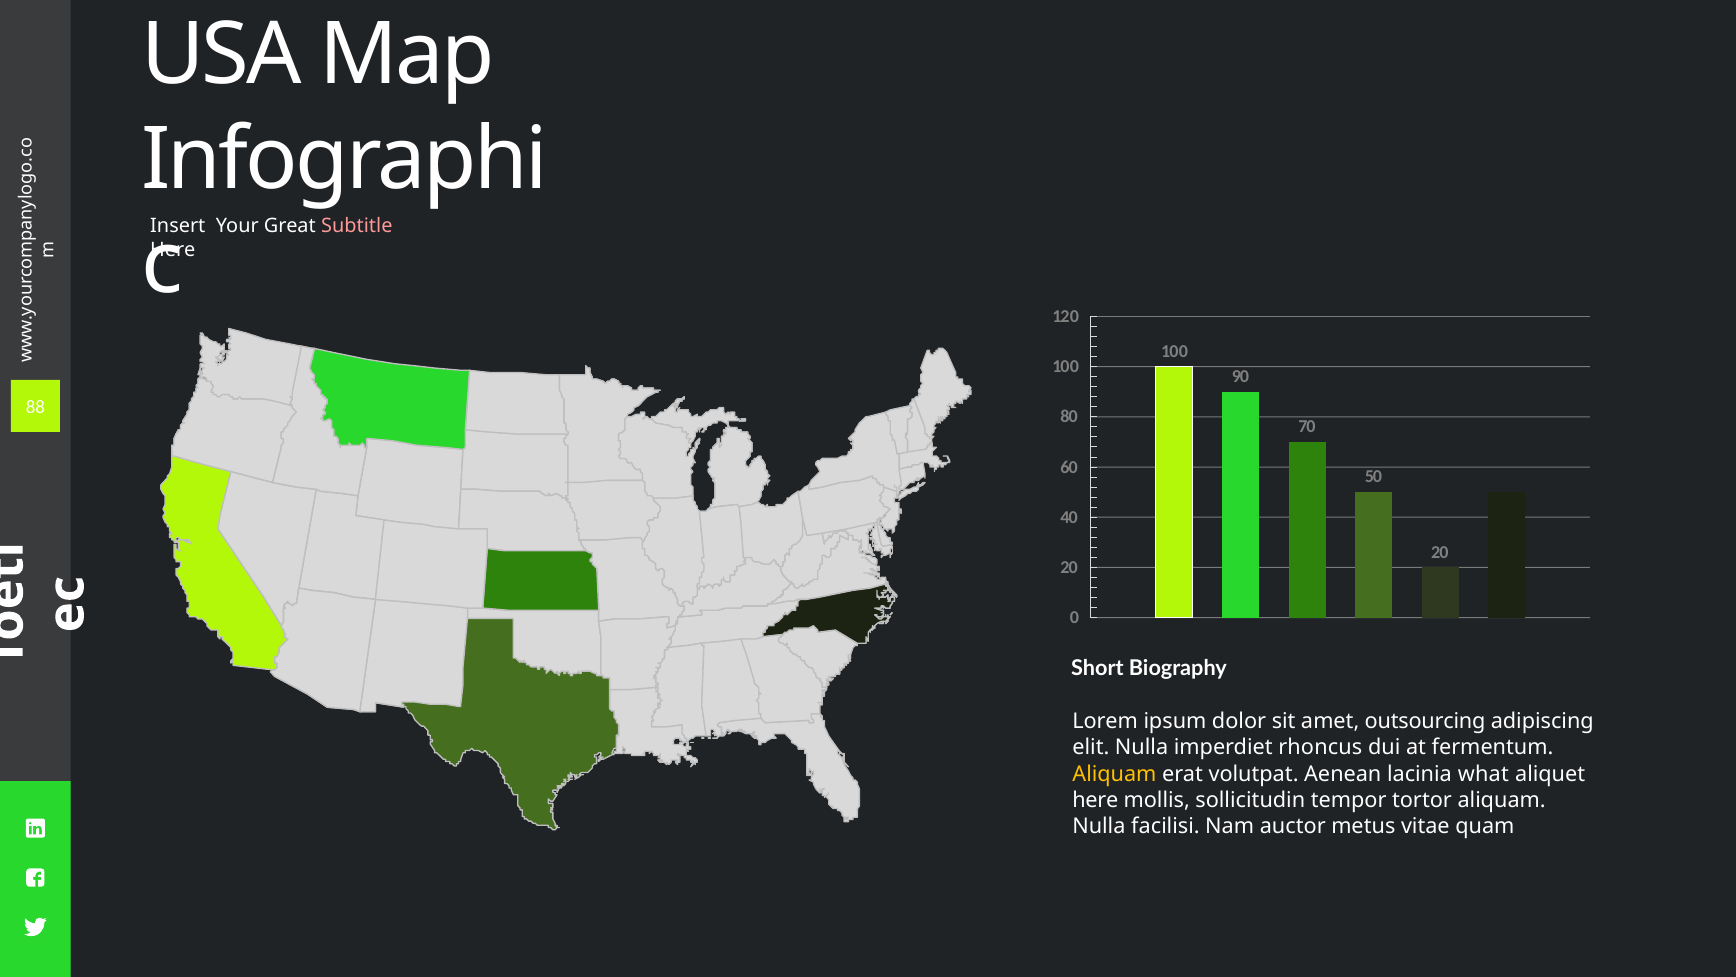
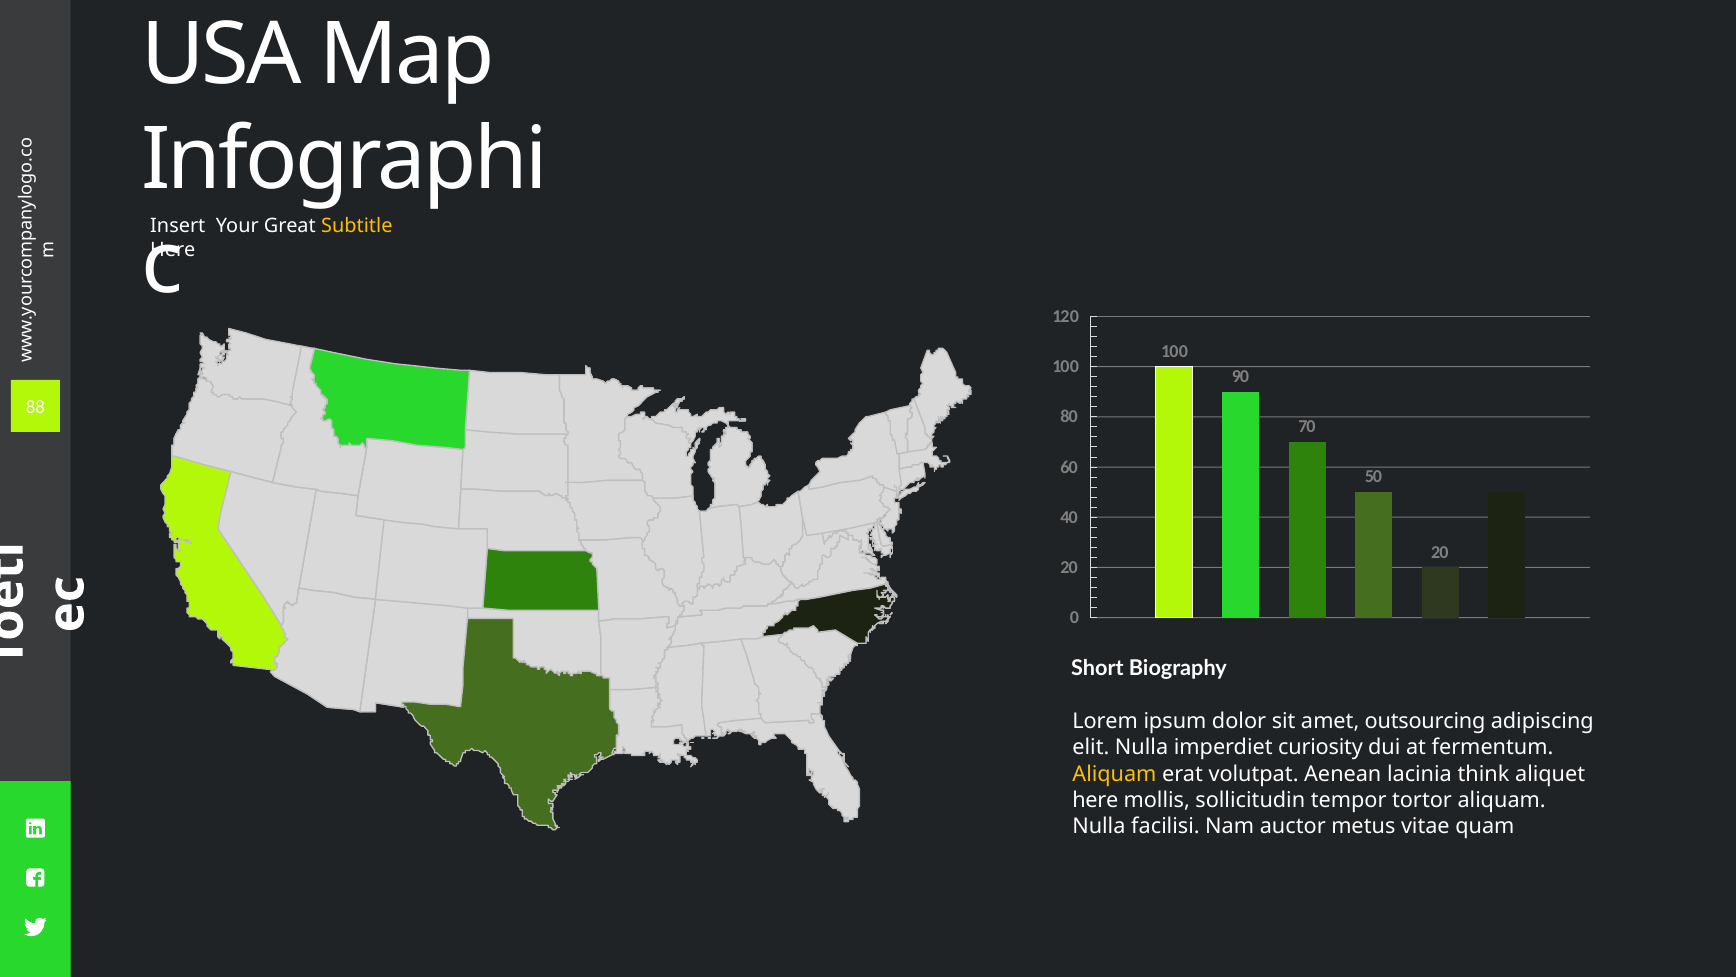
Subtitle colour: pink -> yellow (357, 226)
rhoncus: rhoncus -> curiosity (1321, 747)
what: what -> think (1483, 773)
